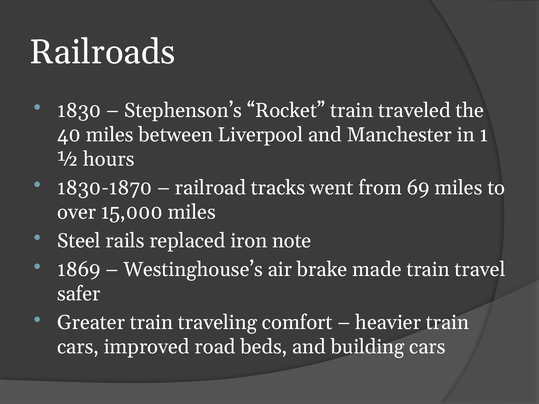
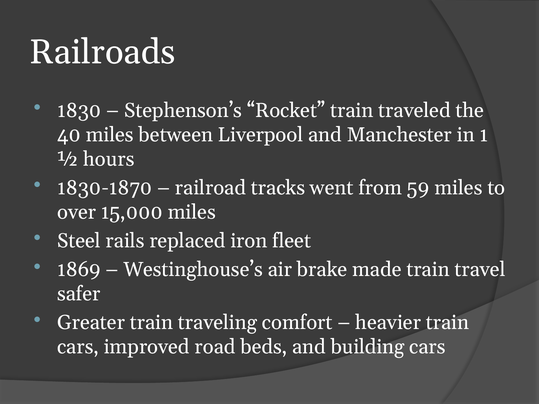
69: 69 -> 59 (418, 188)
note: note -> fleet (292, 241)
